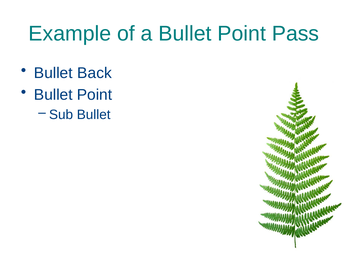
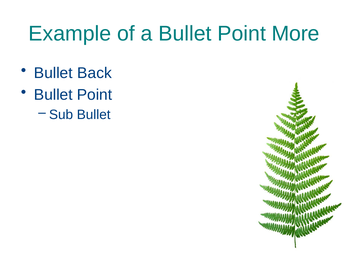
Pass: Pass -> More (296, 34)
